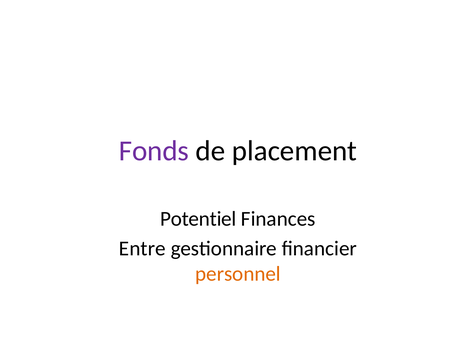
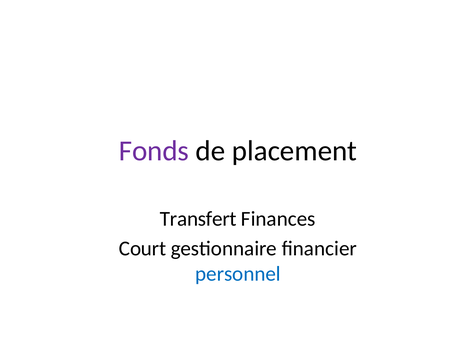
Potentiel: Potentiel -> Transfert (198, 219)
Entre: Entre -> Court (143, 248)
personnel colour: orange -> blue (238, 274)
